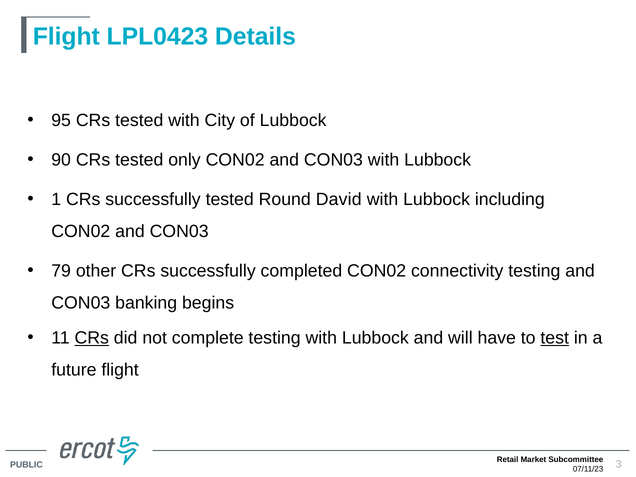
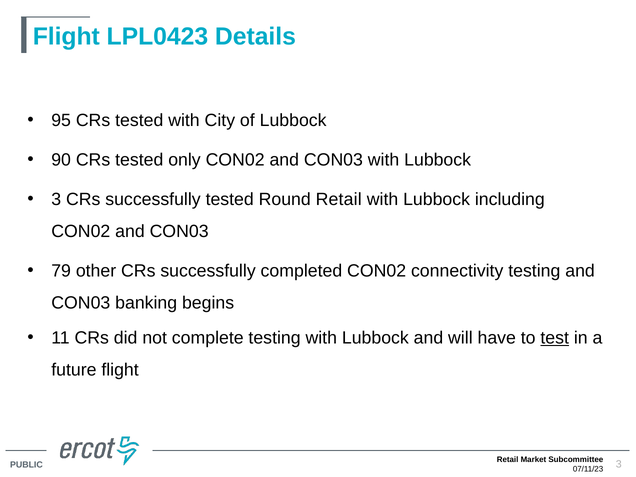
1: 1 -> 3 (56, 200)
Round David: David -> Retail (339, 200)
CRs underline: present -> none (92, 338)
